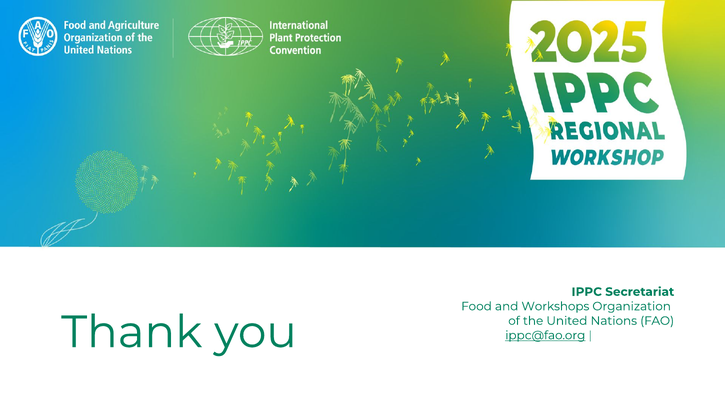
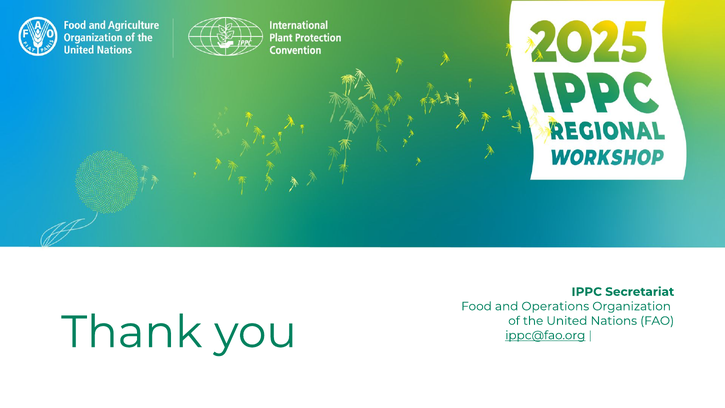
Workshops: Workshops -> Operations (555, 306)
